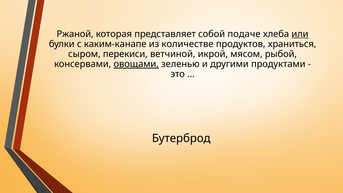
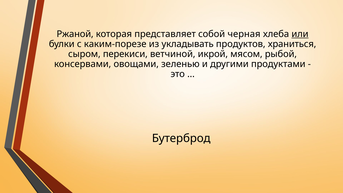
подаче: подаче -> черная (244, 34)
каким-канапе: каким-канапе -> каким-порезе (115, 44)
количестве: количестве -> укладывать (188, 44)
овощами underline: present -> none (136, 64)
